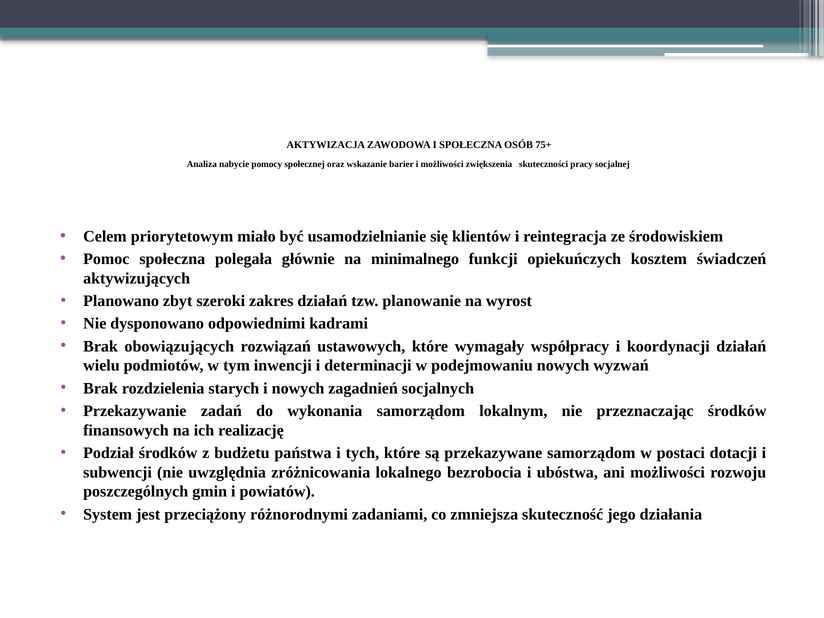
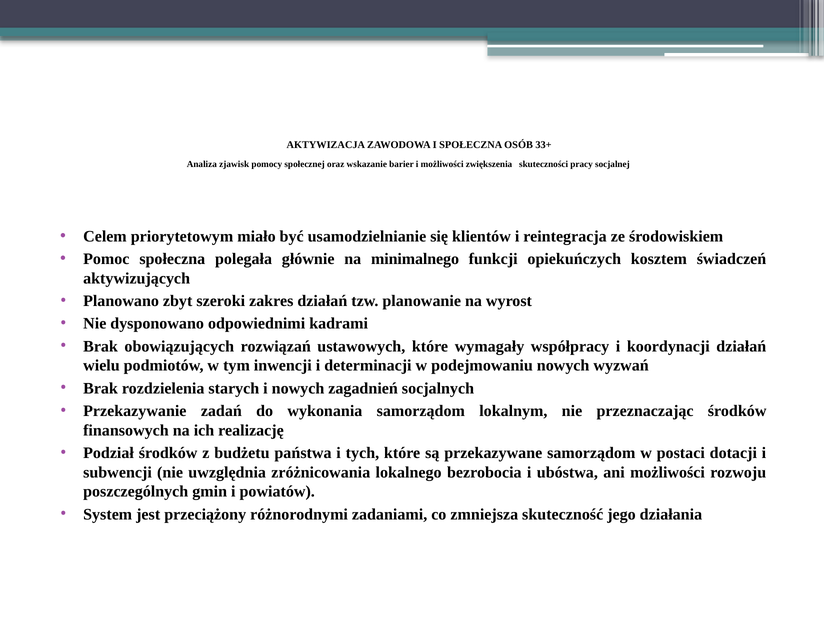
75+: 75+ -> 33+ (544, 145)
nabycie: nabycie -> zjawisk (234, 164)
